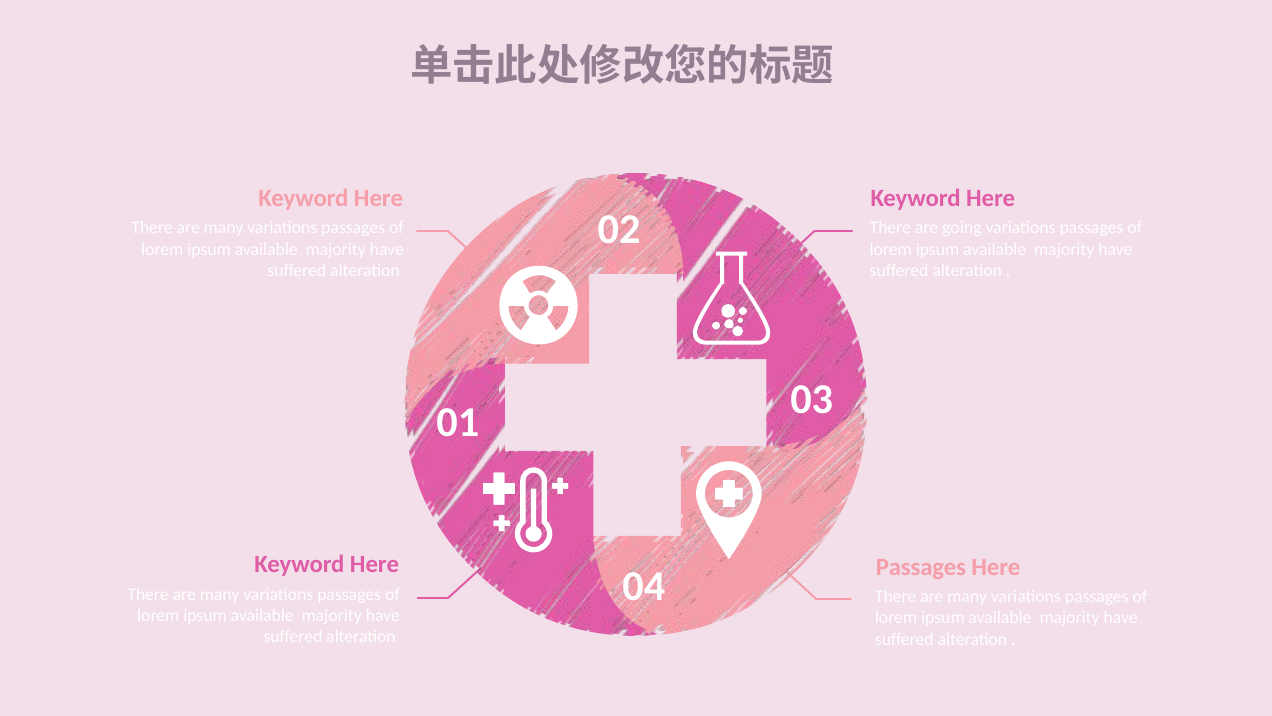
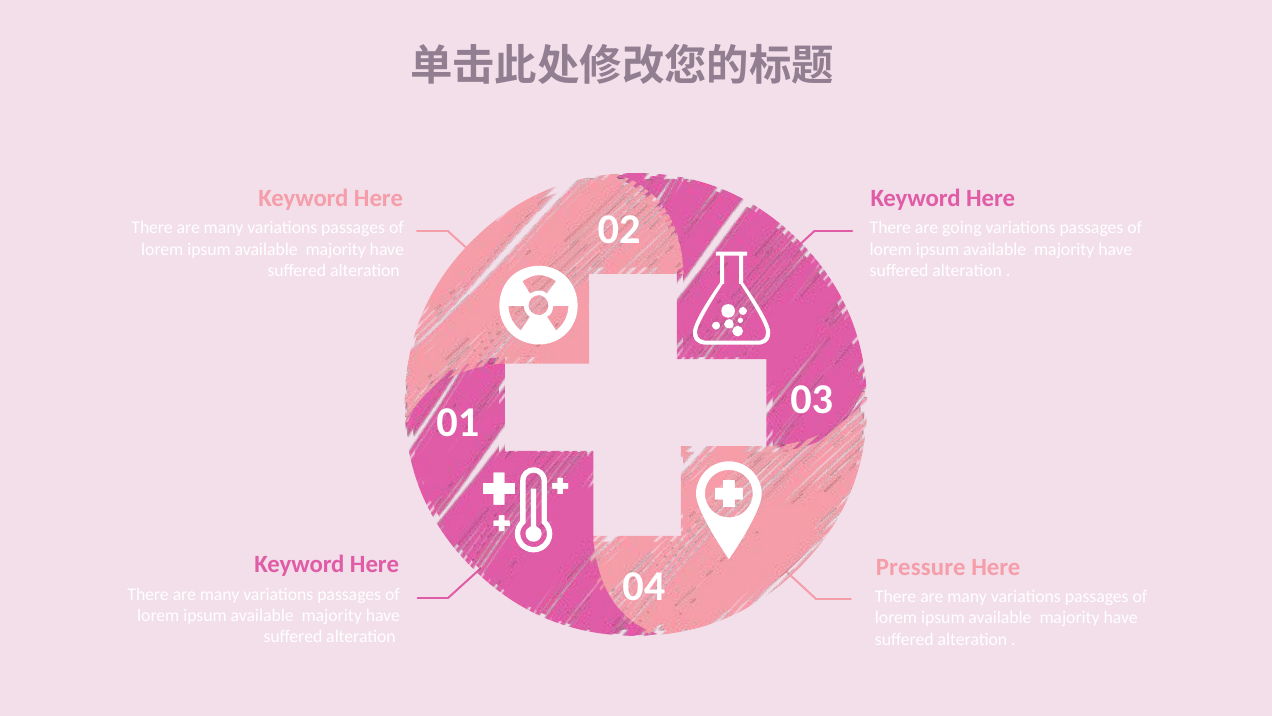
Passages: Passages -> Pressure (921, 566)
